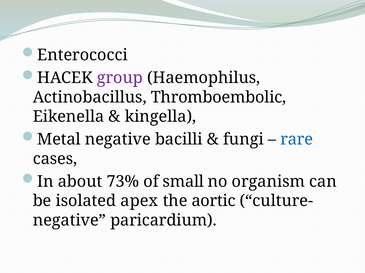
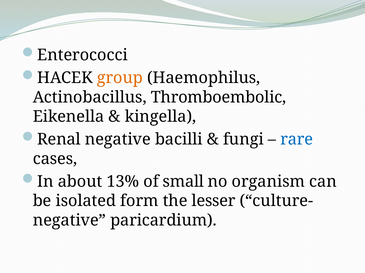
group colour: purple -> orange (120, 78)
Metal: Metal -> Renal (59, 140)
73%: 73% -> 13% (123, 182)
apex: apex -> form (139, 201)
aortic: aortic -> lesser (214, 201)
